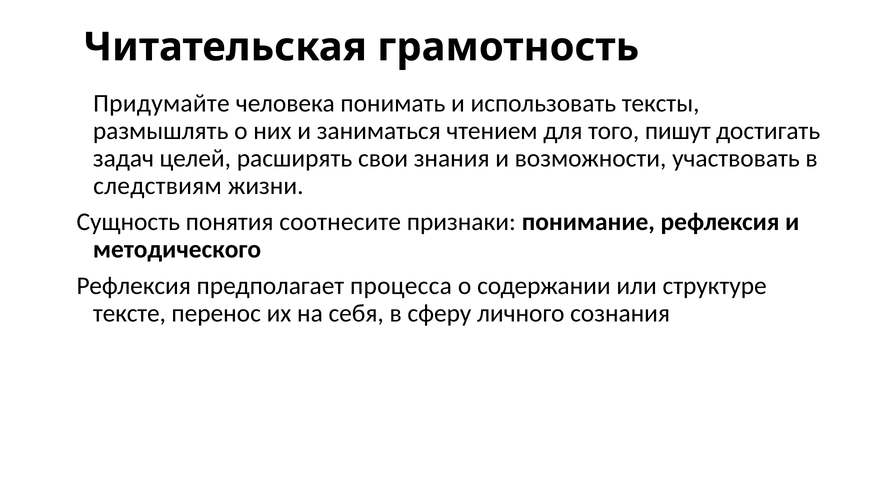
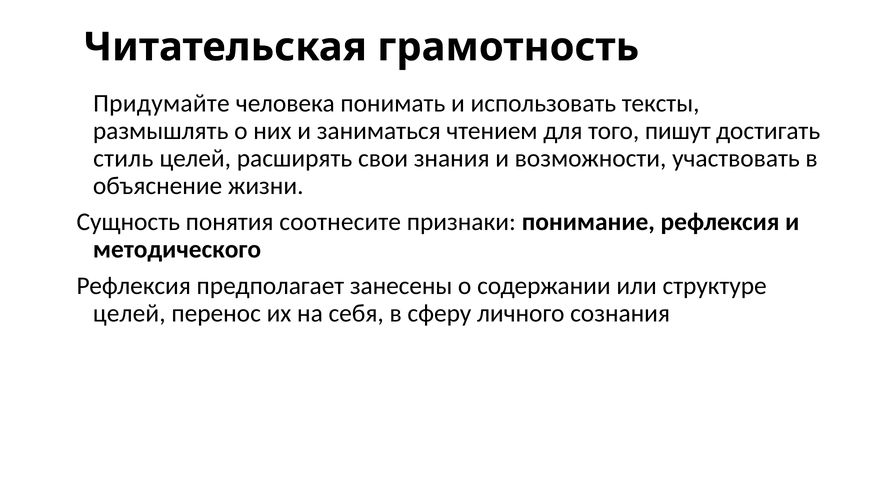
задач: задач -> стиль (123, 158)
следствиям: следствиям -> объяснение (158, 186)
процесса: процесса -> занесены (401, 286)
тексте: тексте -> целей (129, 314)
